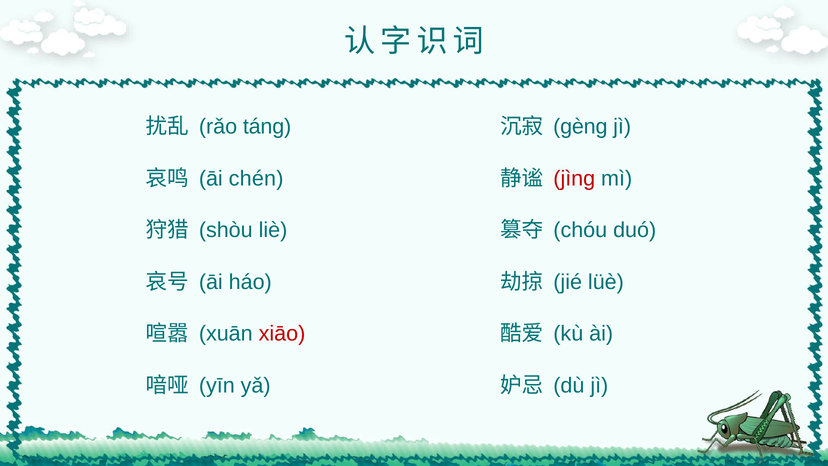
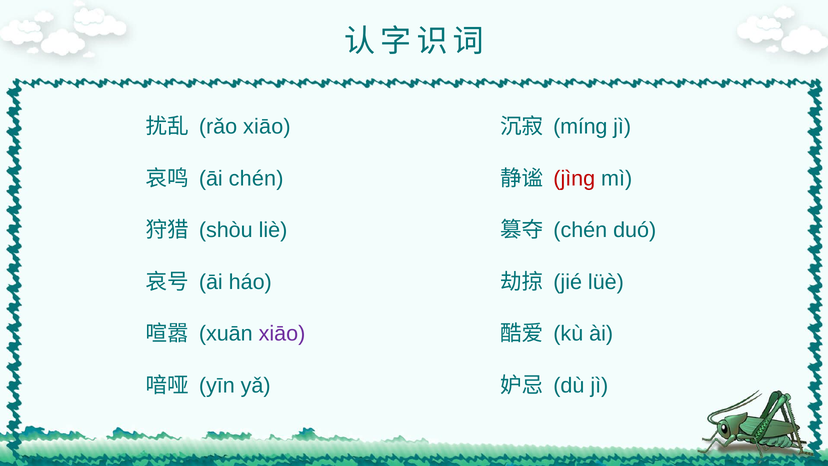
rǎo táng: táng -> xiāo (267, 127)
gèng: gèng -> míng (580, 127)
chóu: chóu -> chén (580, 230)
xiāo colour: red -> purple (282, 334)
